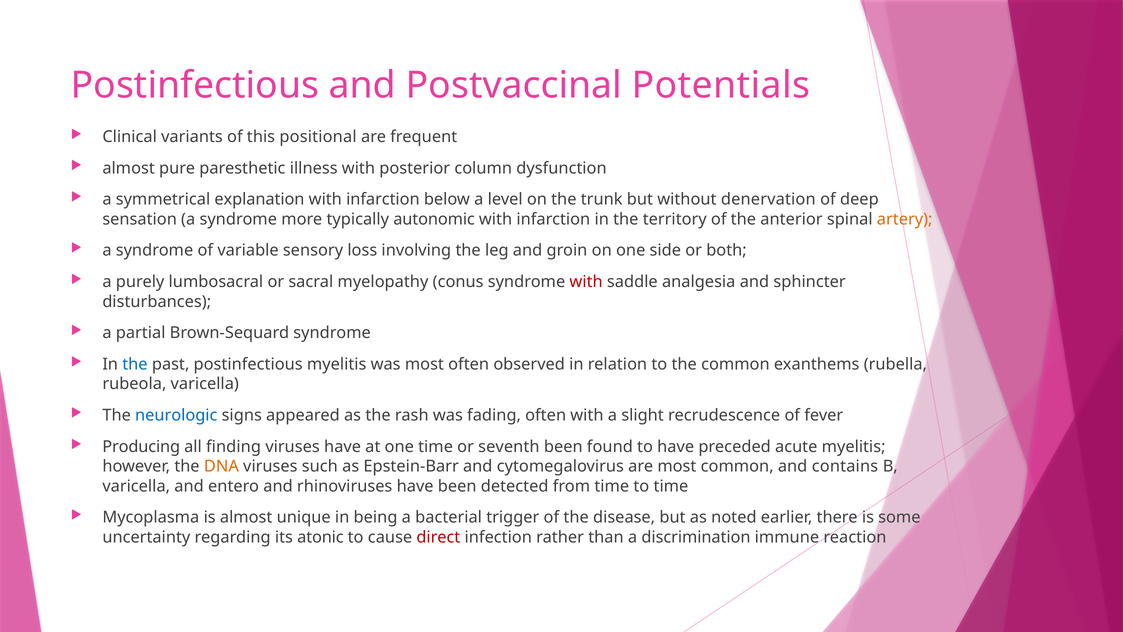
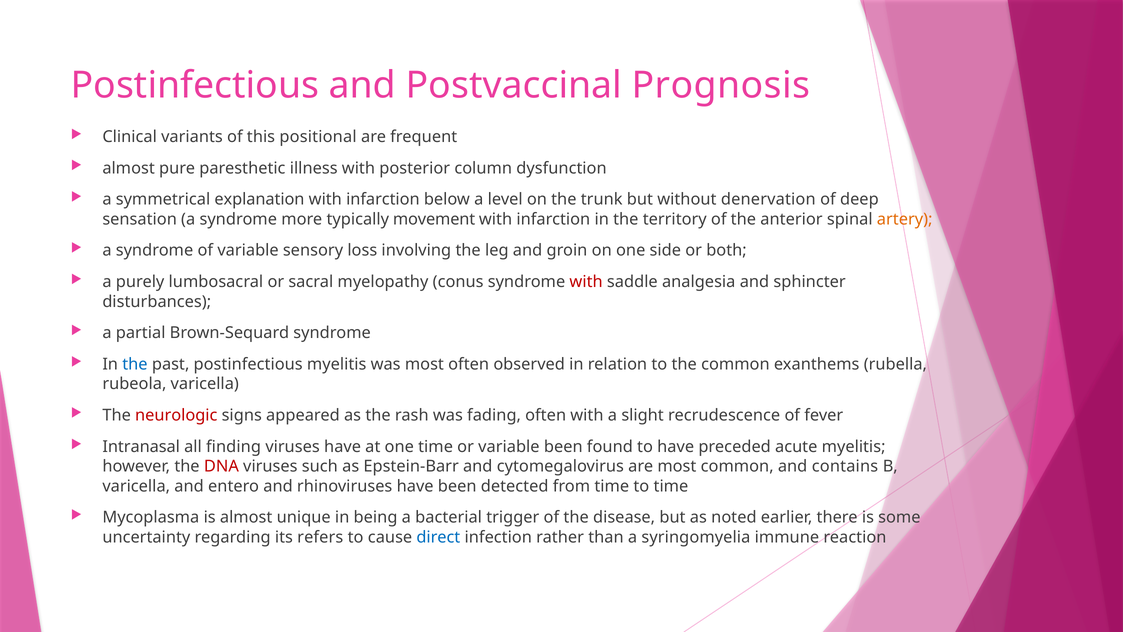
Potentials: Potentials -> Prognosis (721, 85)
autonomic: autonomic -> movement (434, 219)
neurologic colour: blue -> red (176, 415)
Producing: Producing -> Intranasal (141, 447)
or seventh: seventh -> variable (509, 447)
DNA colour: orange -> red (221, 466)
atonic: atonic -> refers (320, 537)
direct colour: red -> blue (438, 537)
discrimination: discrimination -> syringomyelia (696, 537)
